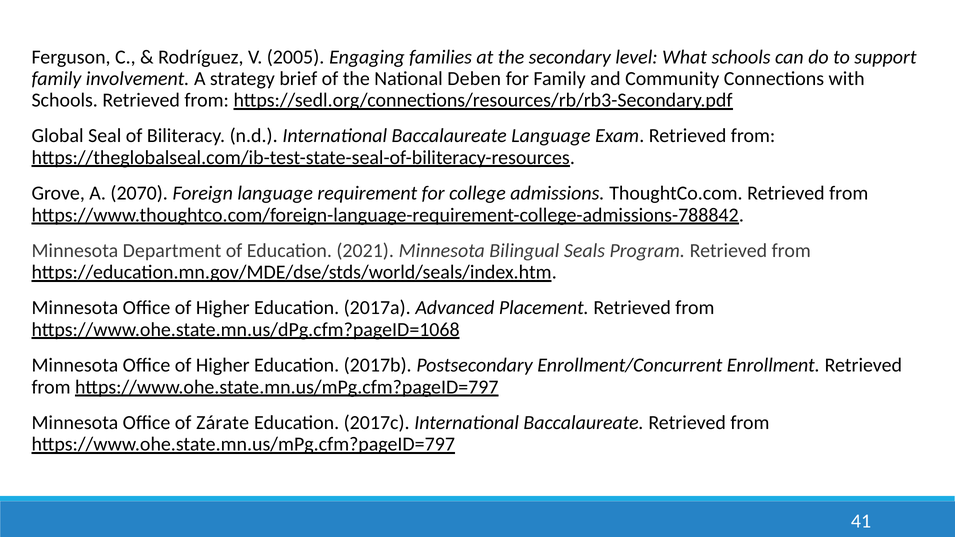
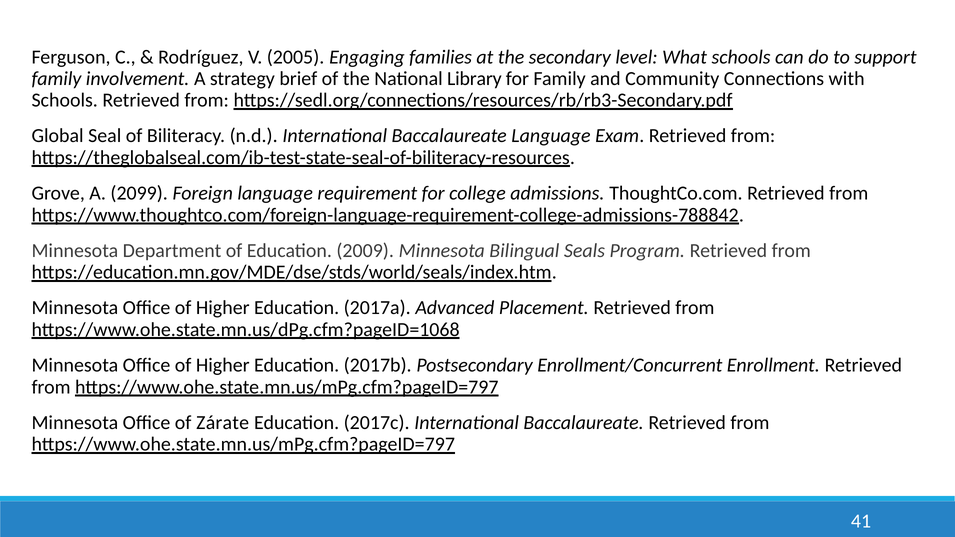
Deben: Deben -> Library (474, 78)
2070: 2070 -> 2099 (139, 193)
2021: 2021 -> 2009 (365, 251)
